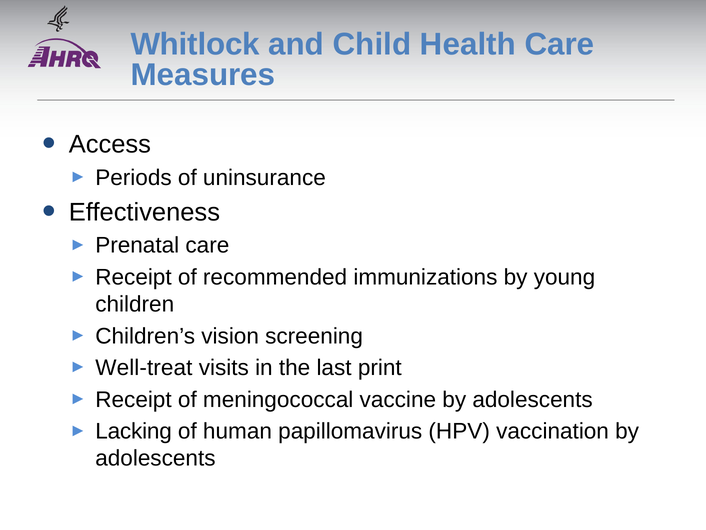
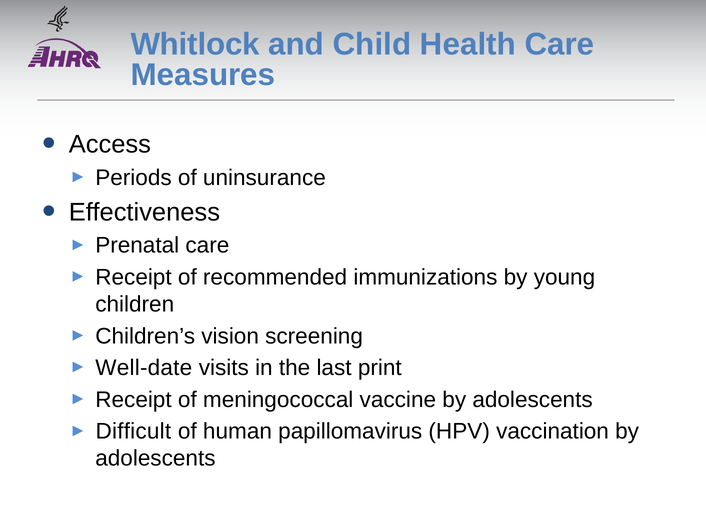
Well-treat: Well-treat -> Well-date (144, 368)
Lacking: Lacking -> Difficult (133, 431)
